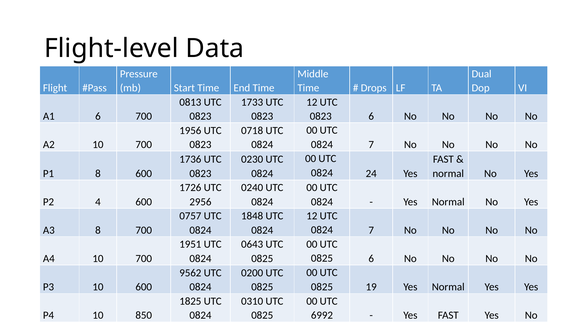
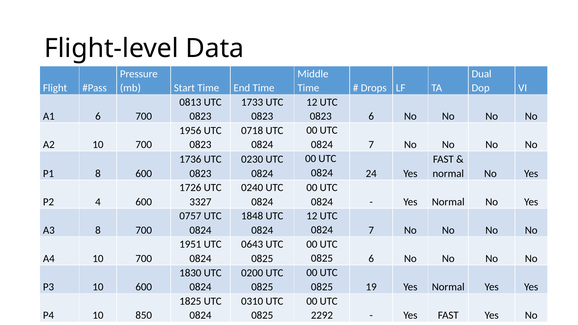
2956: 2956 -> 3327 (200, 202)
9562: 9562 -> 1830 (190, 273)
6992: 6992 -> 2292 (322, 315)
